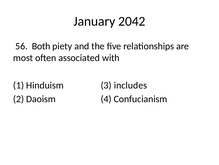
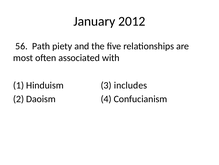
2042: 2042 -> 2012 (132, 21)
Both: Both -> Path (41, 46)
